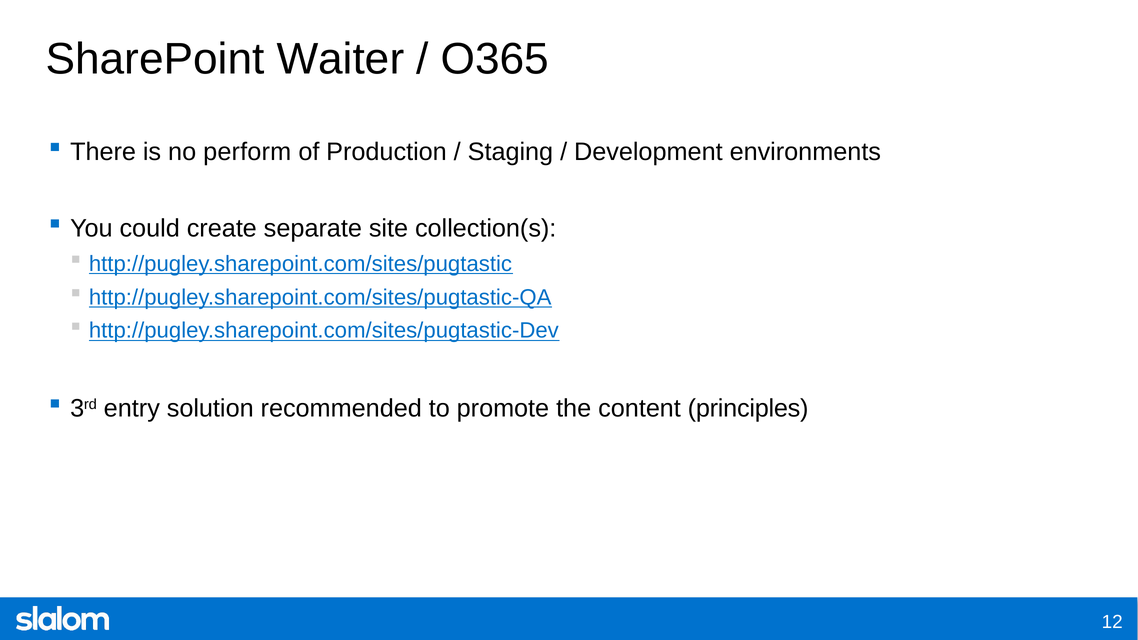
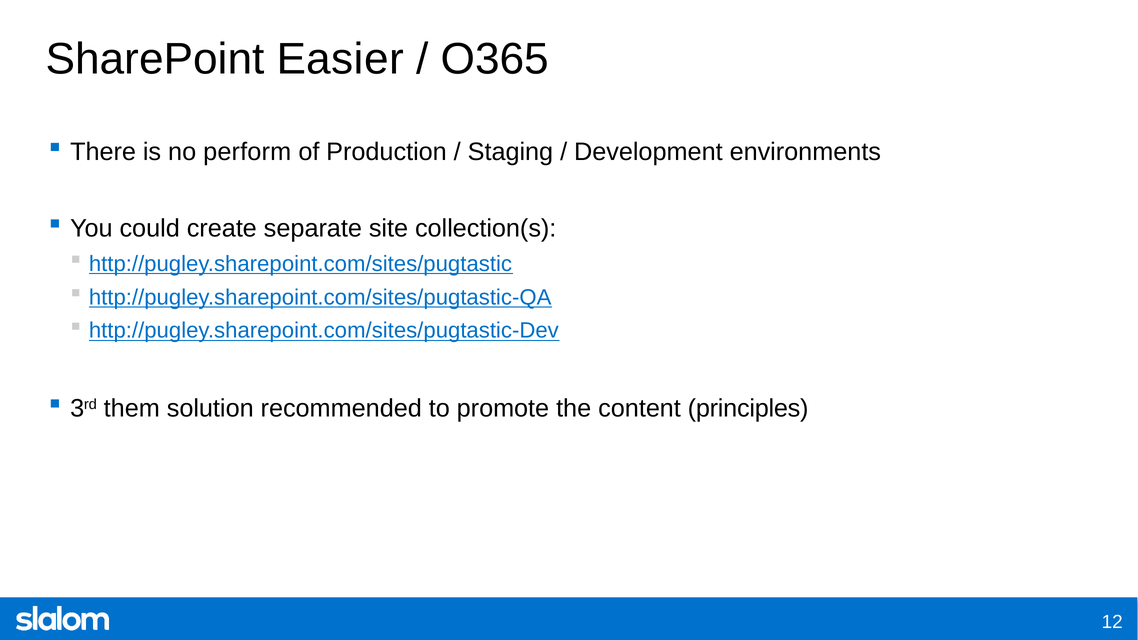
Waiter: Waiter -> Easier (340, 59)
entry: entry -> them (132, 409)
